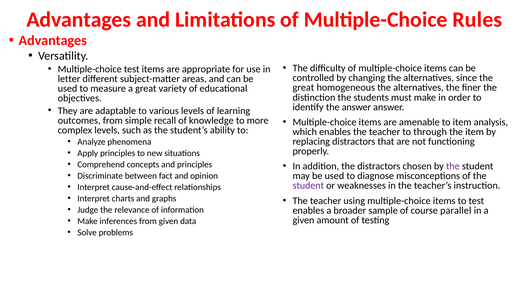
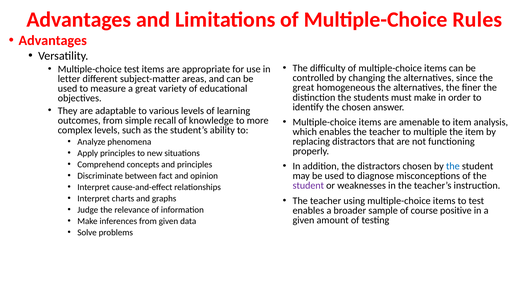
the answer: answer -> chosen (356, 107)
through: through -> multiple (430, 132)
the colour: purple -> blue (453, 166)
parallel: parallel -> positive (456, 211)
